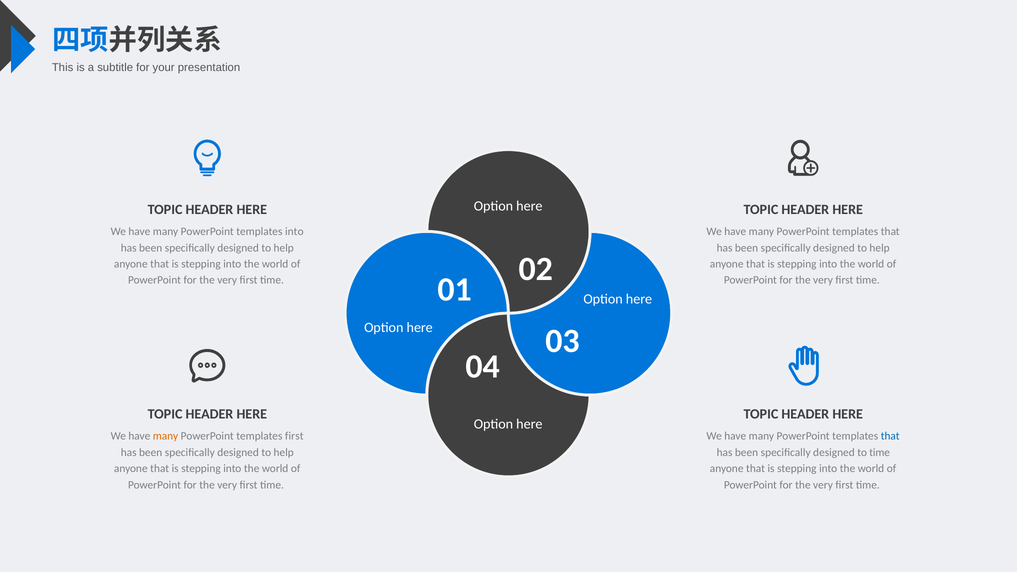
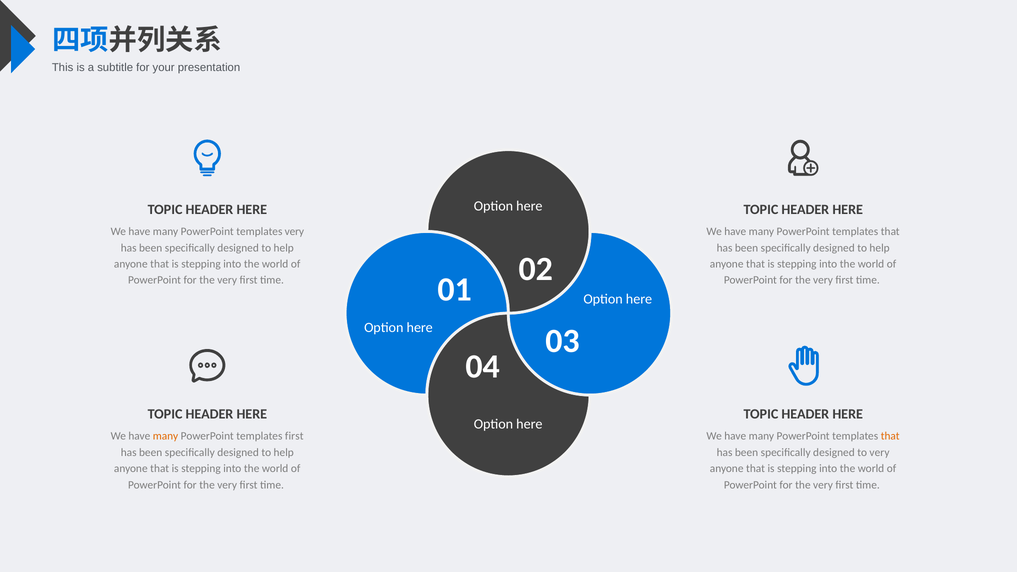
templates into: into -> very (294, 232)
that colour: blue -> orange (890, 436)
to time: time -> very (879, 452)
